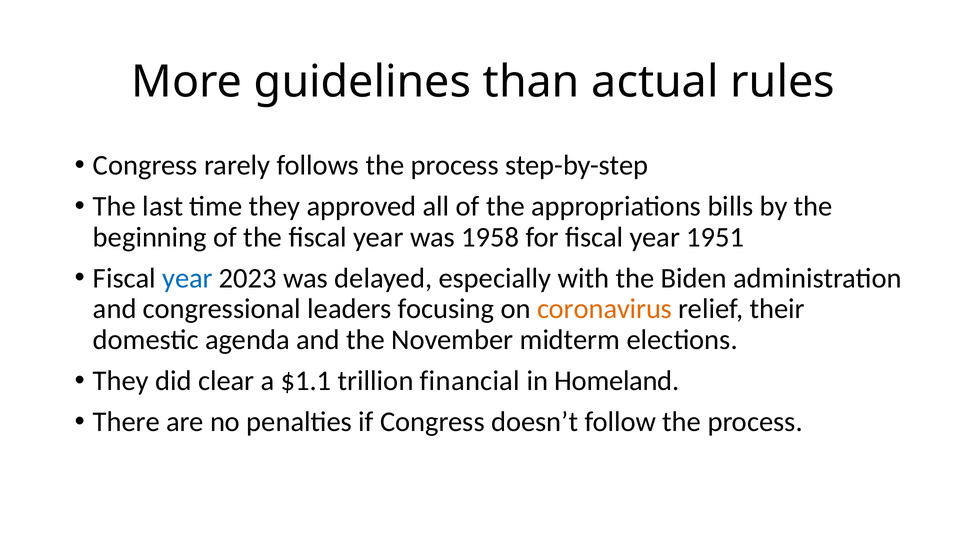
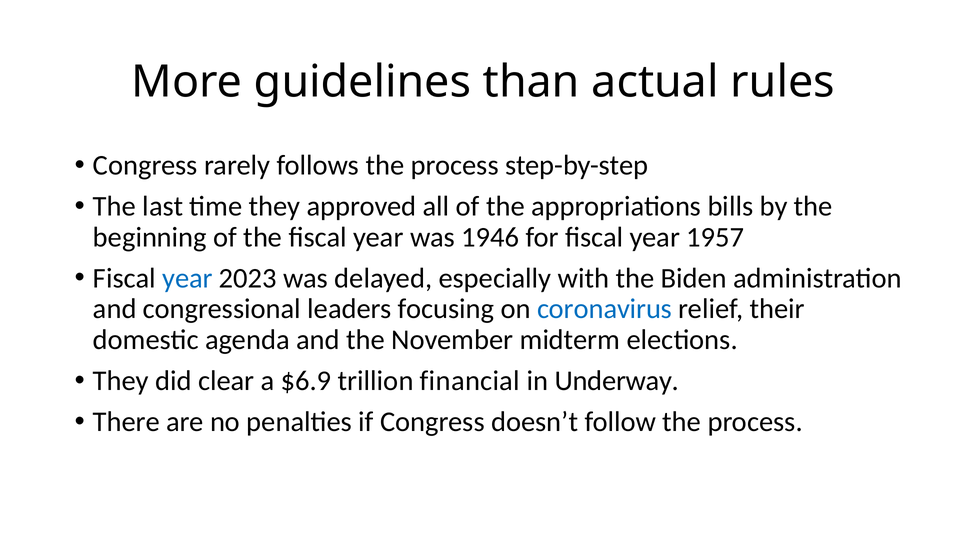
1958: 1958 -> 1946 (490, 237)
1951: 1951 -> 1957 (715, 237)
coronavirus colour: orange -> blue (605, 309)
$1.1: $1.1 -> $6.9 (306, 381)
Homeland: Homeland -> Underway (617, 381)
